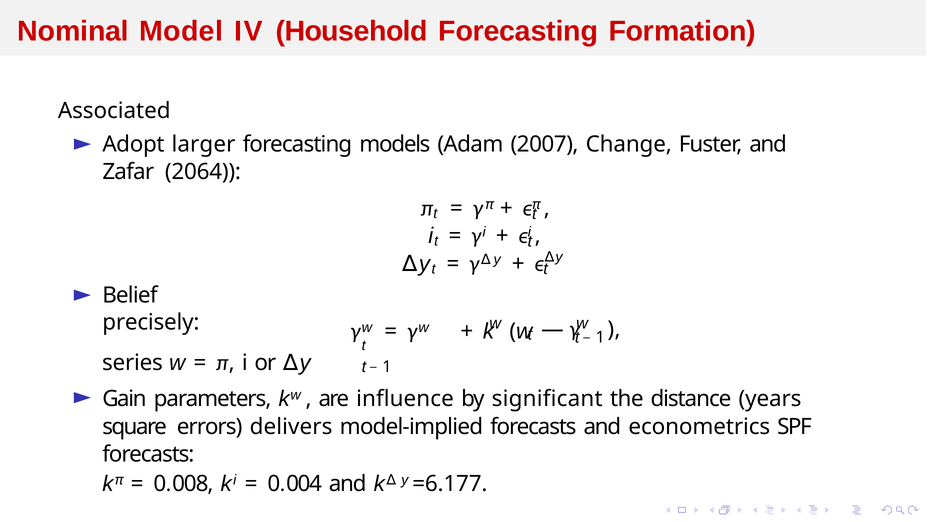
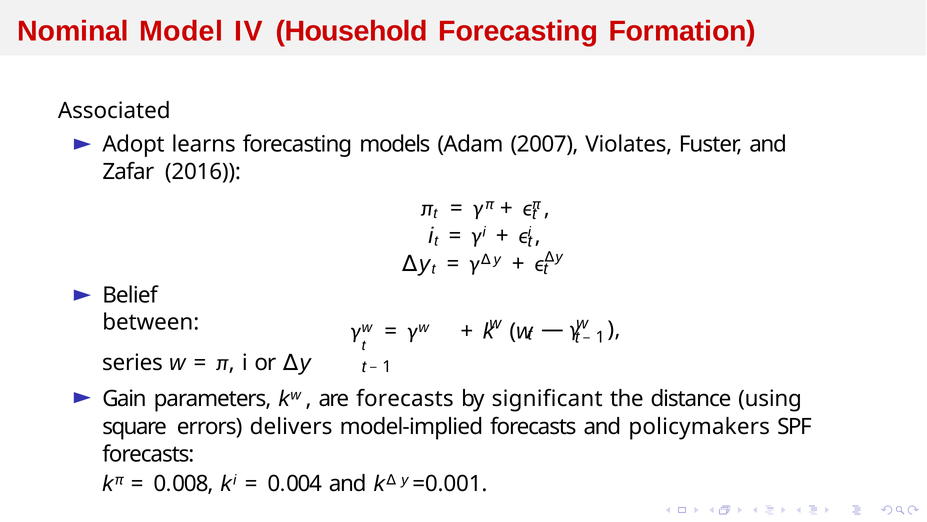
larger: larger -> learns (204, 144)
Change: Change -> Violates (629, 144)
2064: 2064 -> 2016 (203, 172)
precisely: precisely -> between (151, 322)
are influence: influence -> forecasts (405, 399)
years: years -> using (770, 399)
econometrics: econometrics -> policymakers (699, 426)
=6.177: =6.177 -> =0.001 (450, 484)
